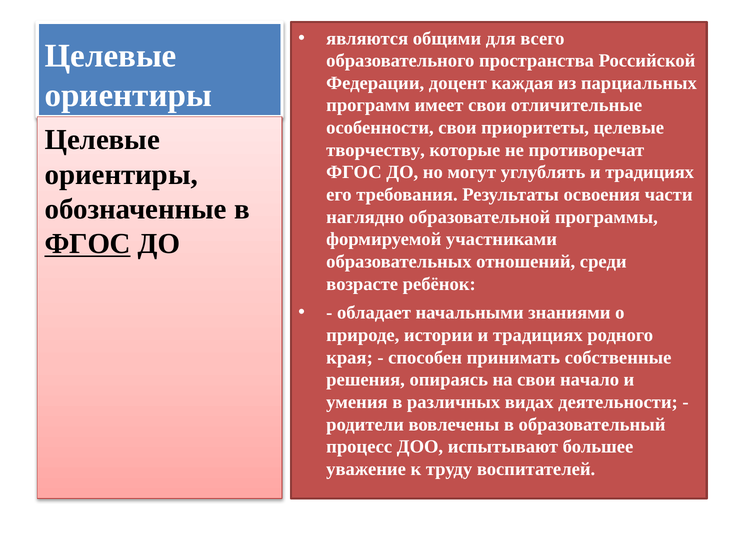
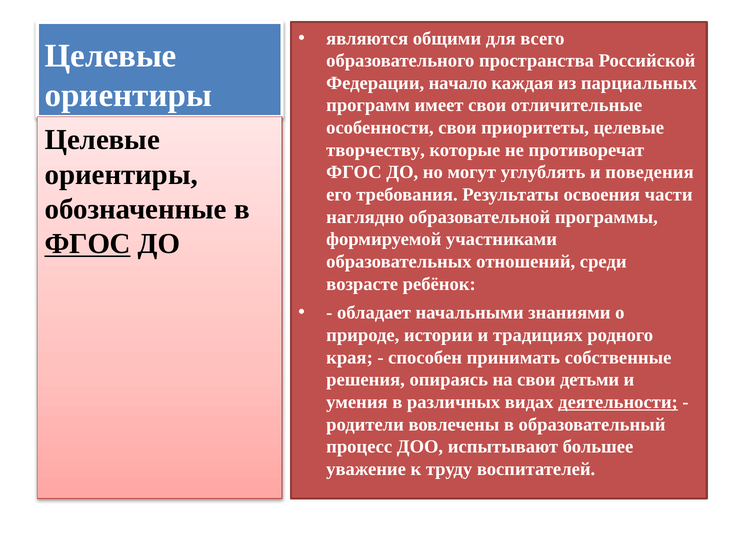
доцент: доцент -> начало (458, 83)
углублять и традициях: традициях -> поведения (650, 172)
начало: начало -> детьми (590, 380)
деятельности underline: none -> present (618, 402)
